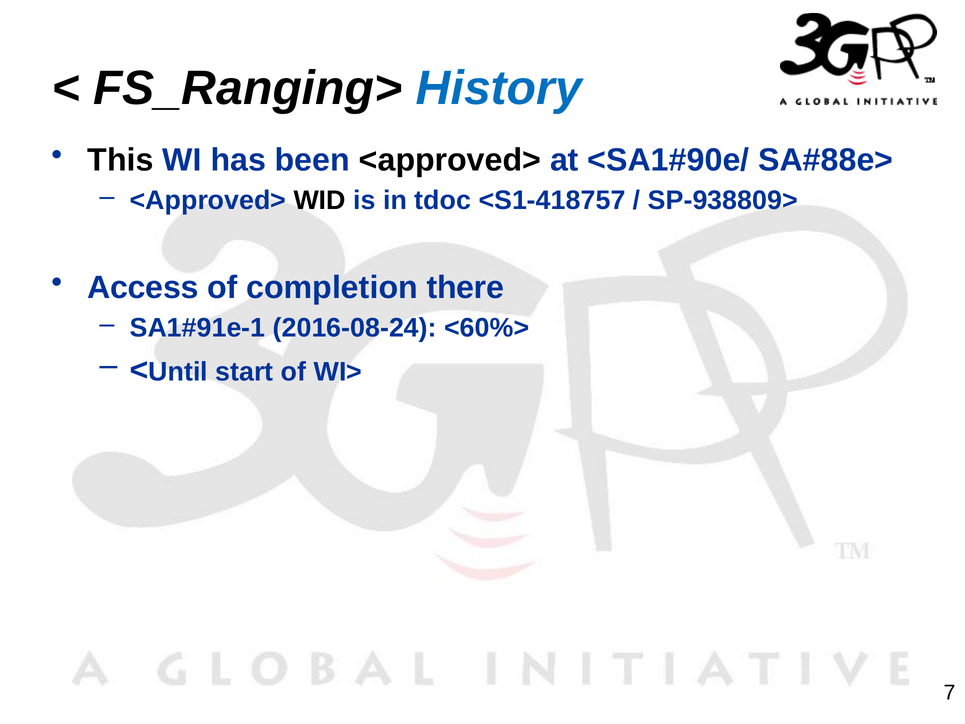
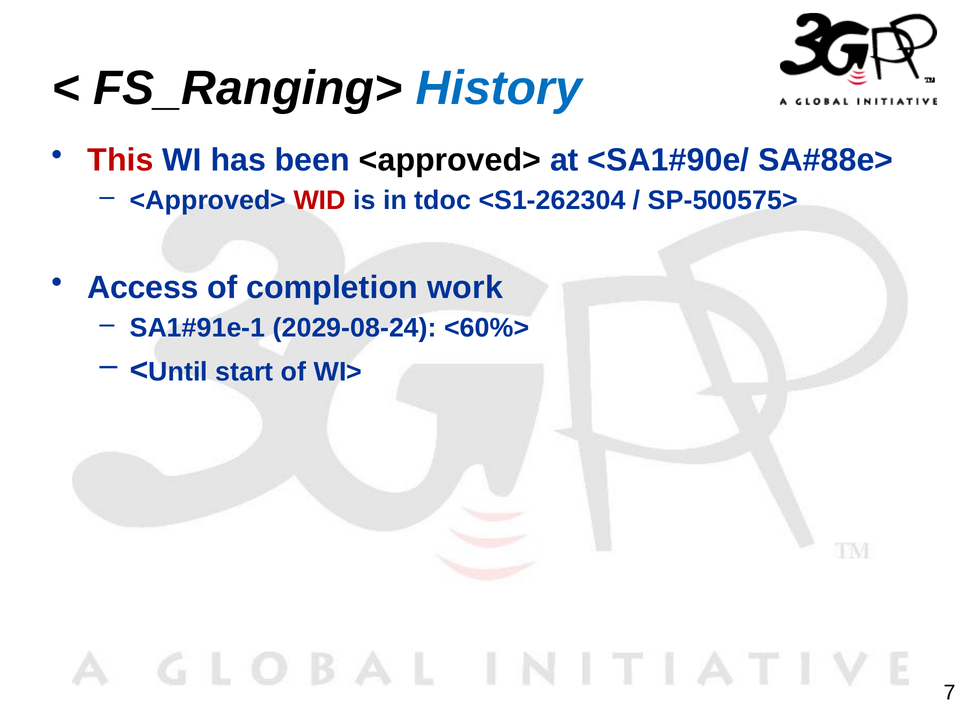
This colour: black -> red (120, 160)
WID colour: black -> red (320, 200)
<S1-418757: <S1-418757 -> <S1-262304 (552, 200)
SP-938809>: SP-938809> -> SP-500575> (723, 200)
there: there -> work (465, 288)
2016‑08‑24: 2016‑08‑24 -> 2029‑08‑24 (355, 328)
